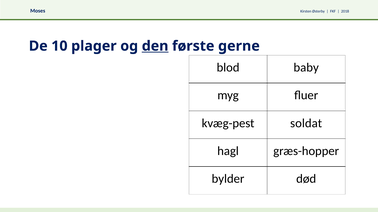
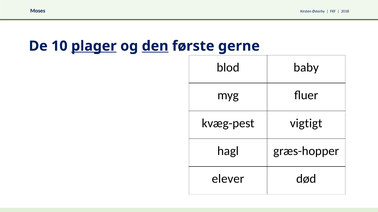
plager underline: none -> present (94, 46)
soldat: soldat -> vigtigt (306, 123)
bylder: bylder -> elever (228, 179)
